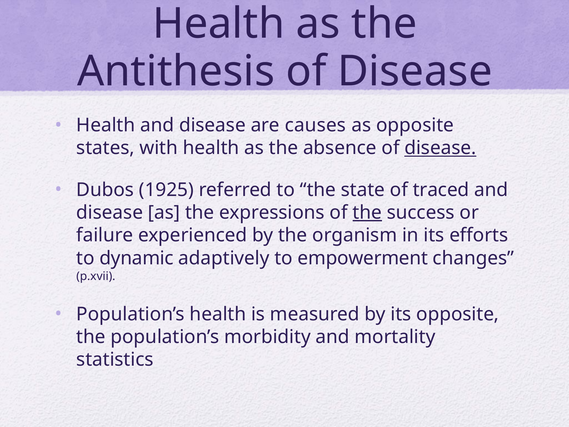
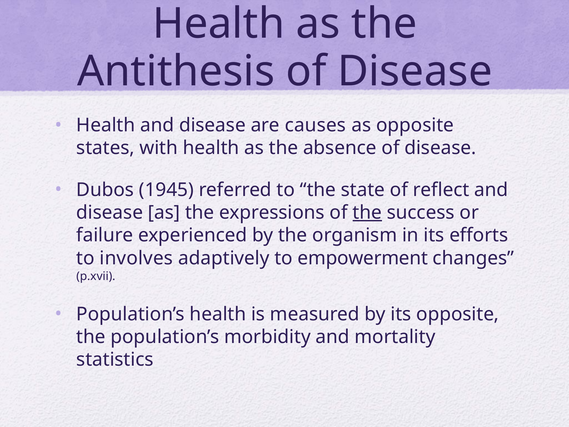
disease underline: present -> none (440, 148)
1925: 1925 -> 1945 (166, 190)
traced: traced -> reflect (441, 190)
dynamic: dynamic -> involves (136, 258)
